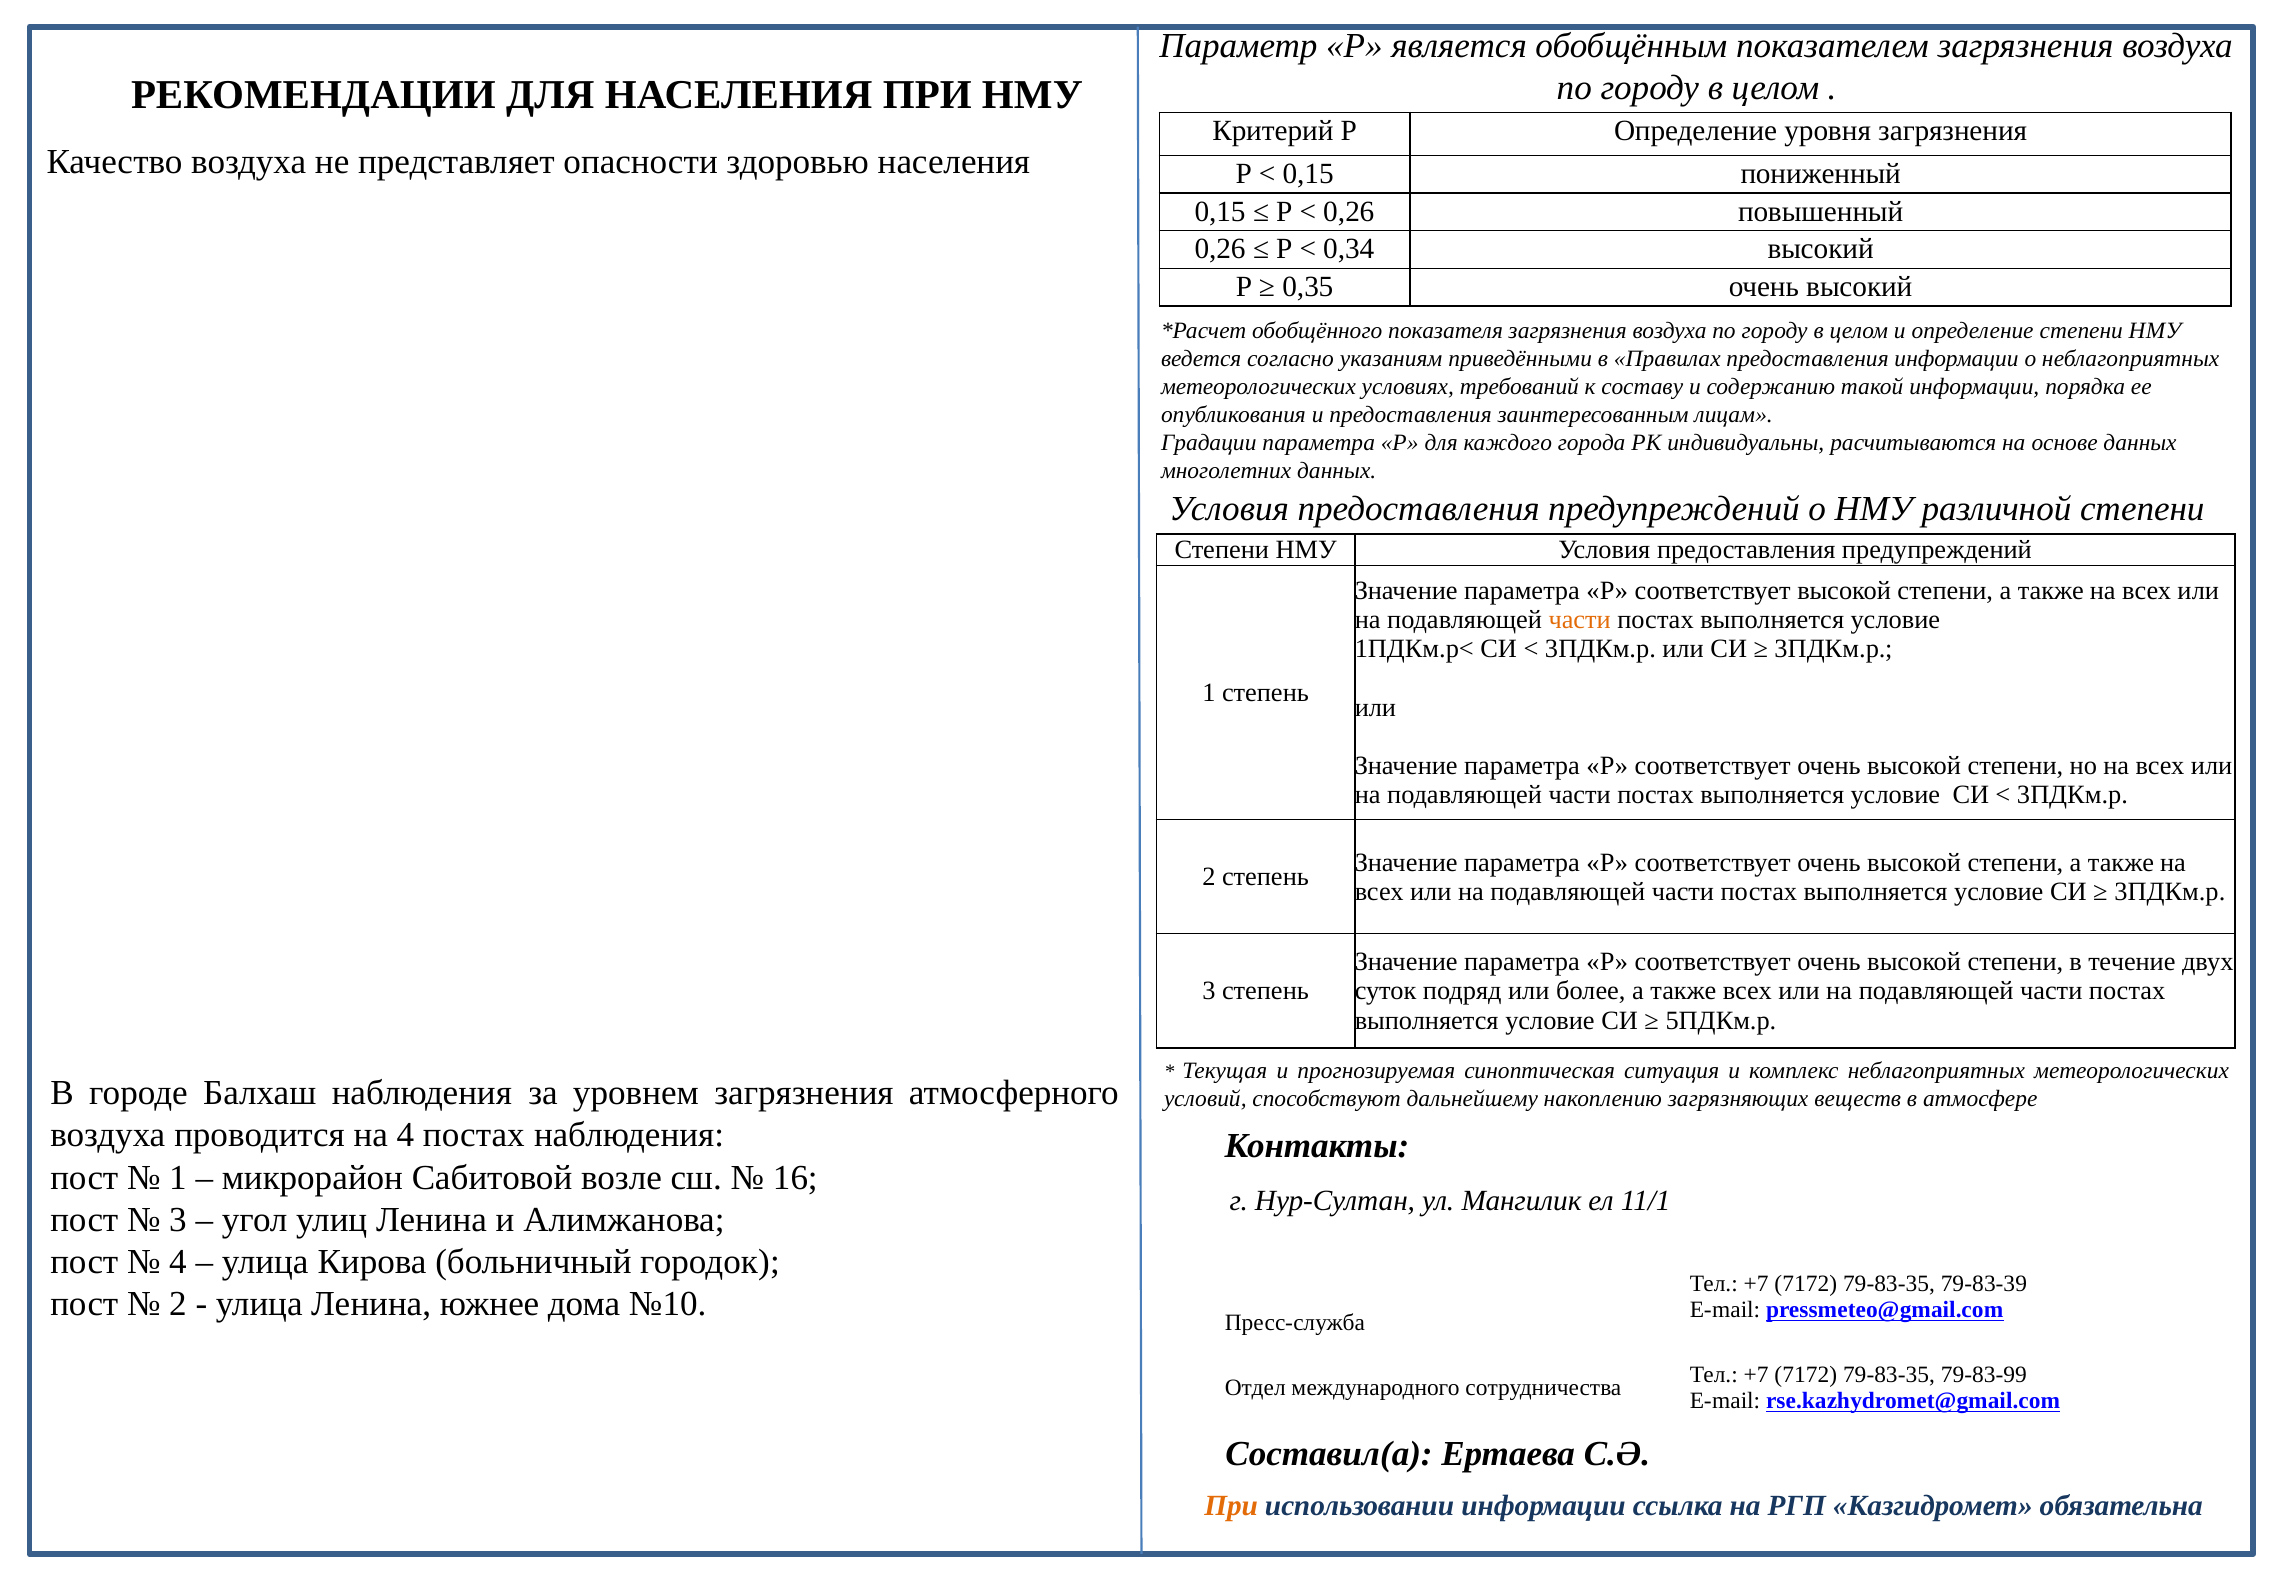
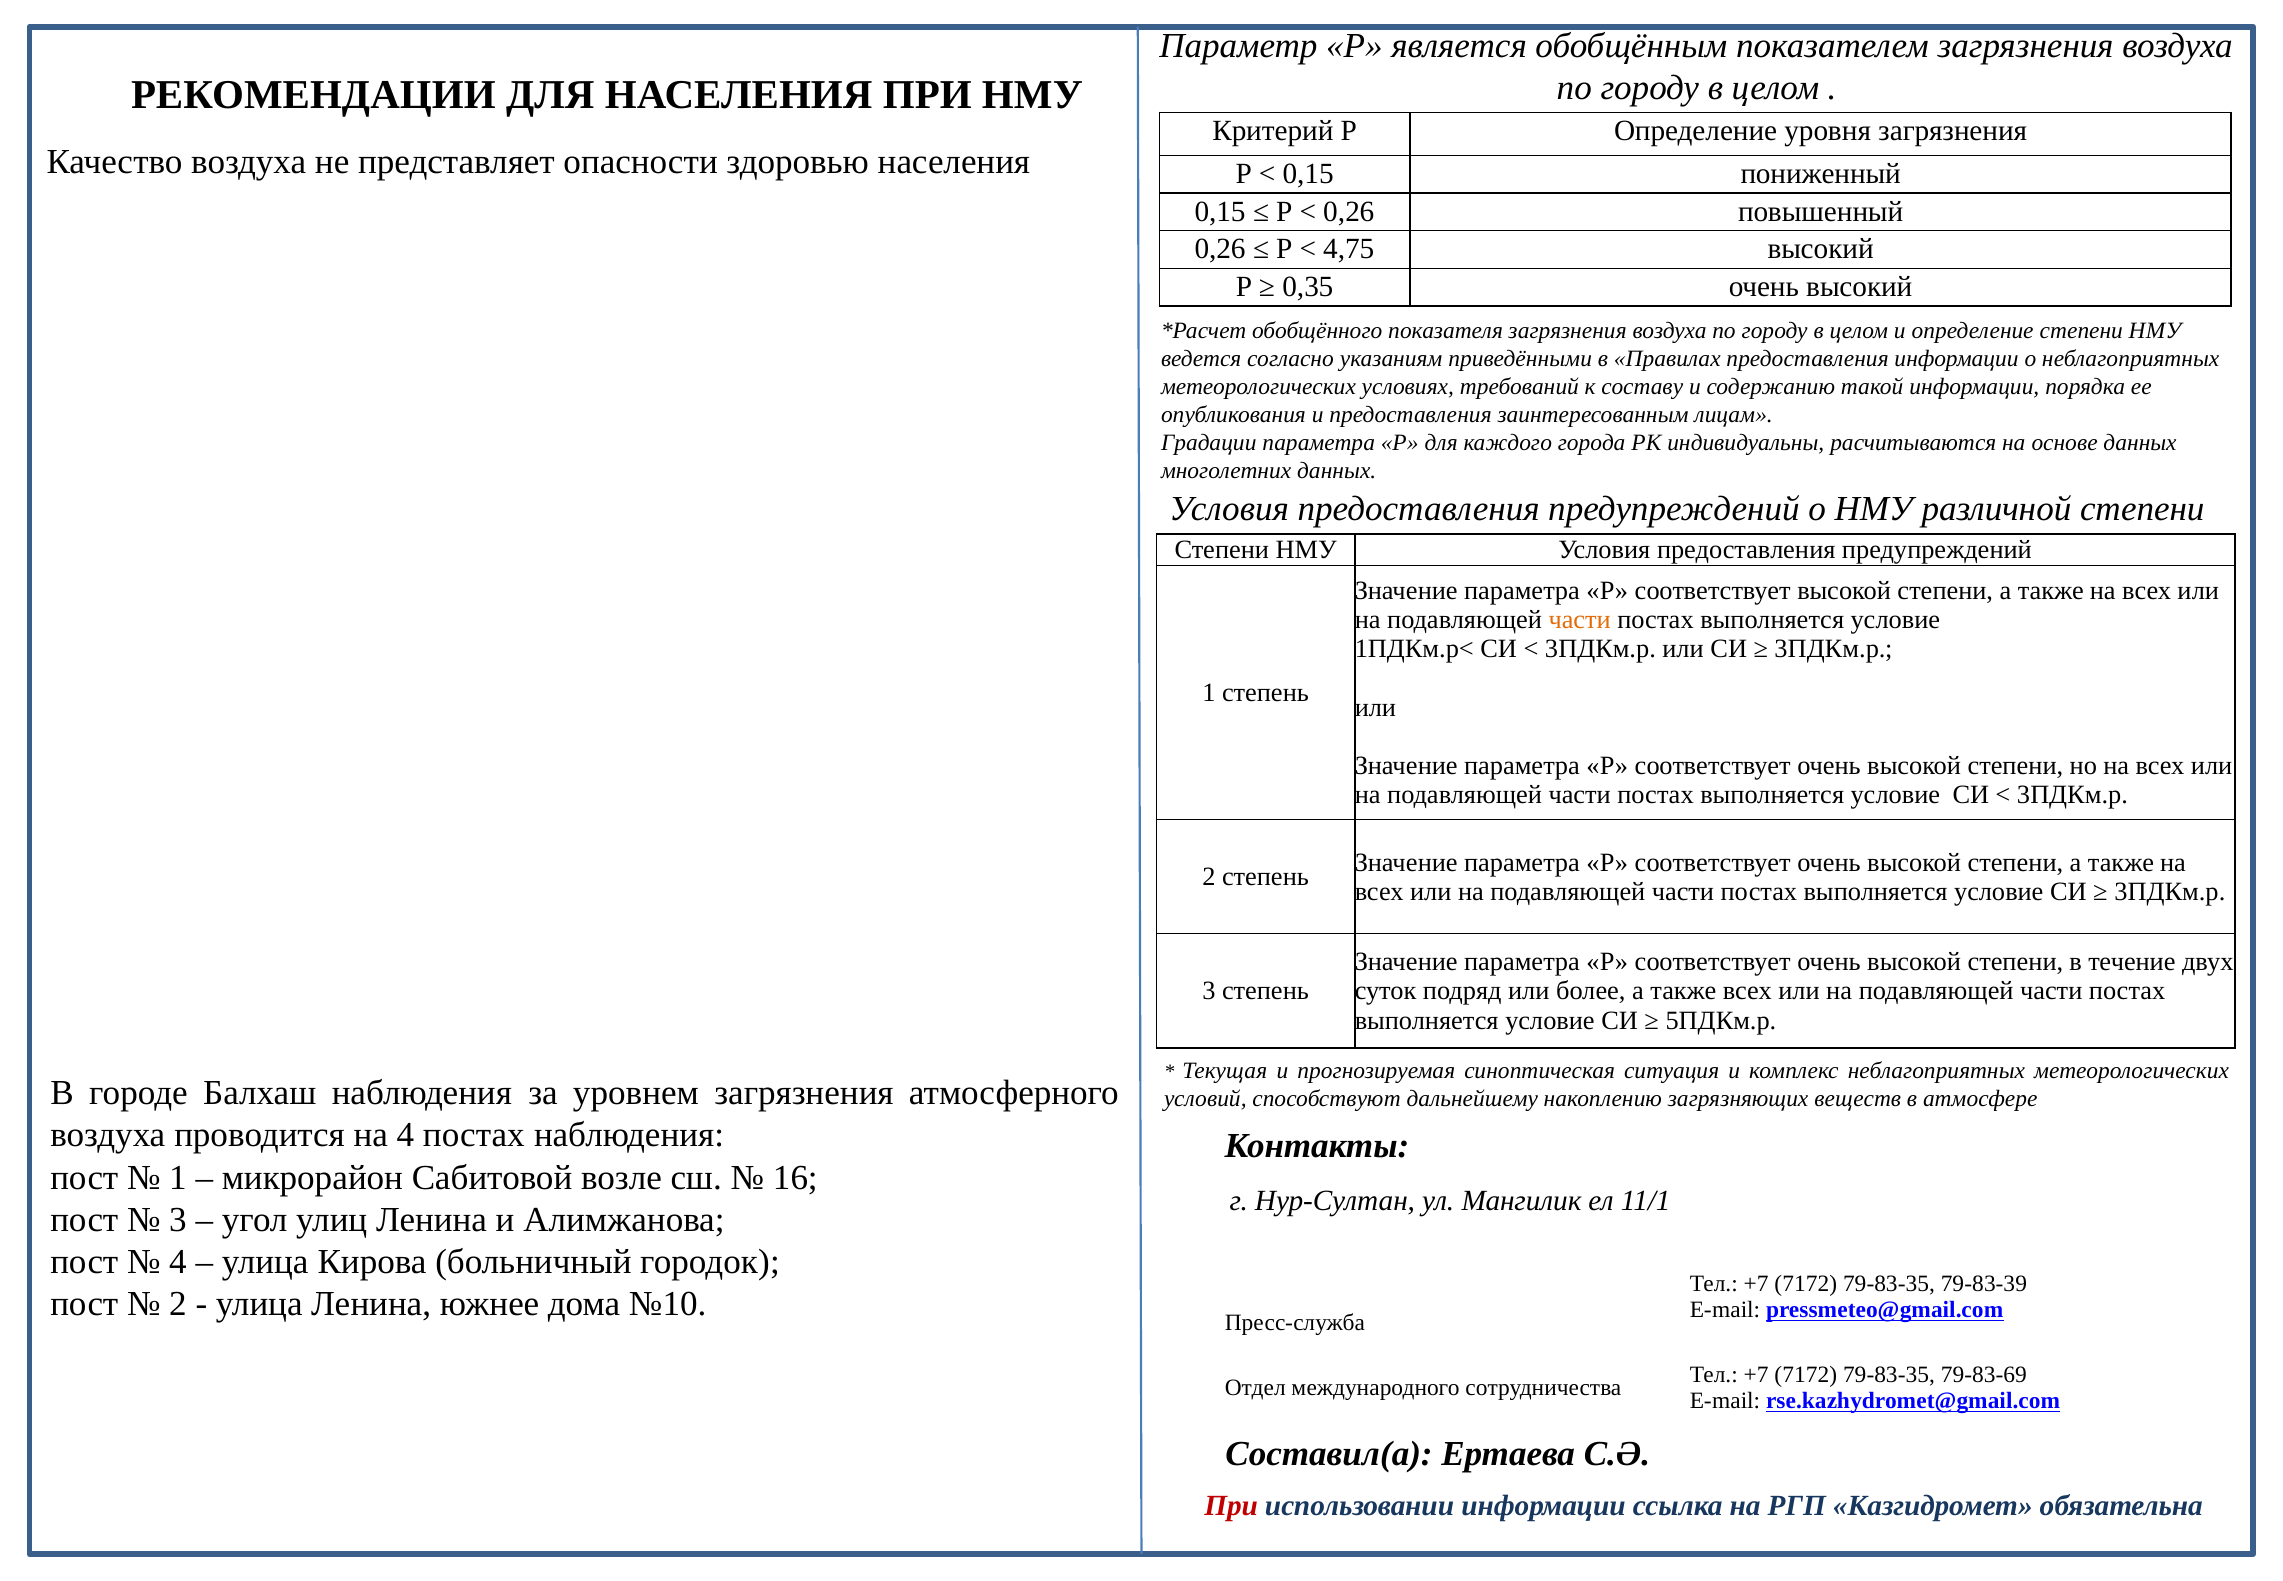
0,34: 0,34 -> 4,75 (1349, 249)
79-83-99: 79-83-99 -> 79-83-69 (1984, 1375)
При colour: orange -> red (1231, 1505)
